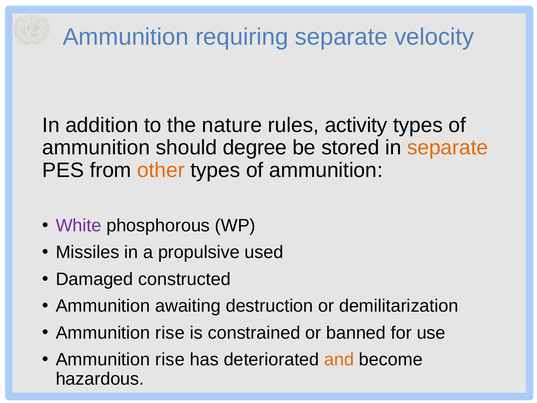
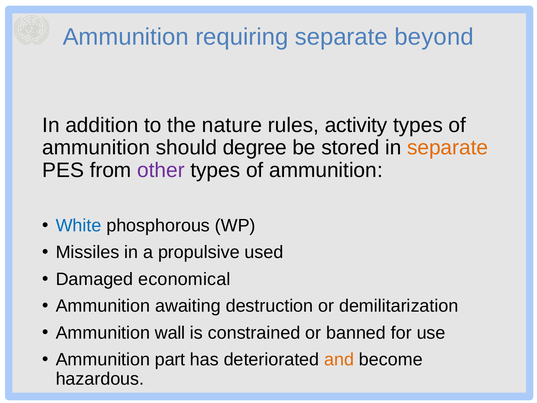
velocity: velocity -> beyond (434, 37)
other colour: orange -> purple (161, 170)
White colour: purple -> blue (79, 225)
constructed: constructed -> economical (184, 279)
rise: rise -> wall (170, 333)
rise: rise -> part (170, 359)
